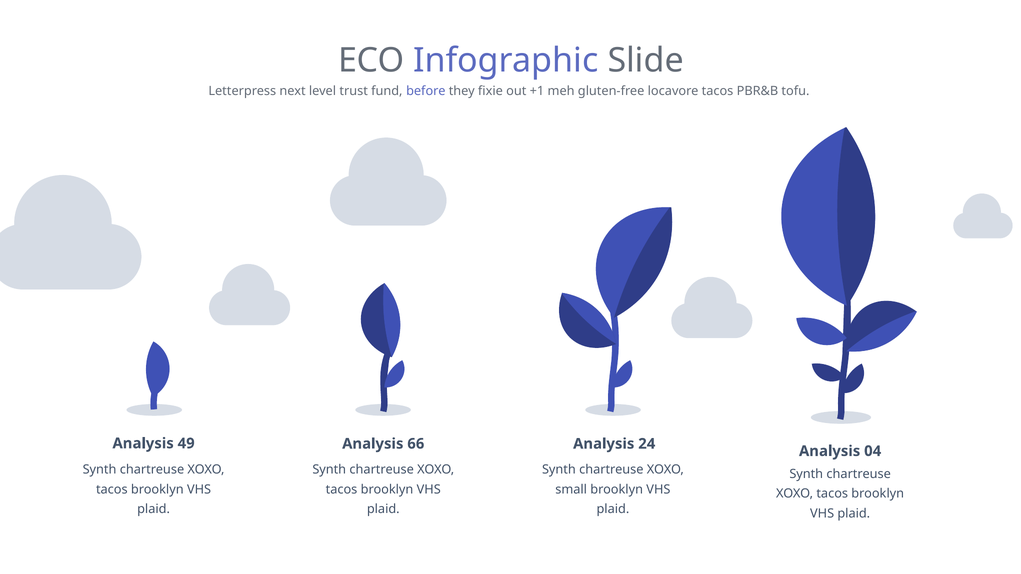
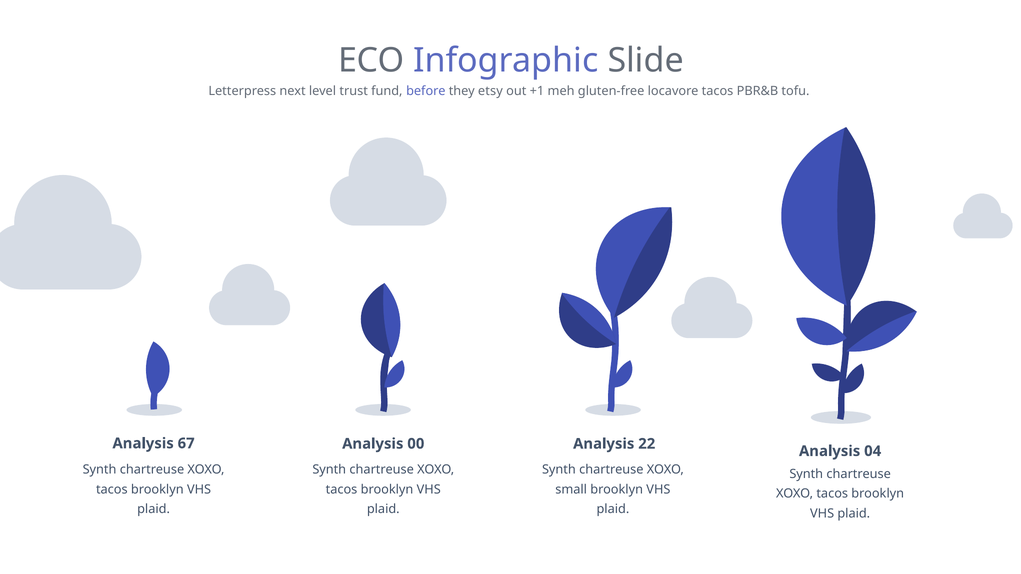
fixie: fixie -> etsy (490, 91)
49: 49 -> 67 (186, 444)
66: 66 -> 00 (416, 444)
24: 24 -> 22 (647, 444)
